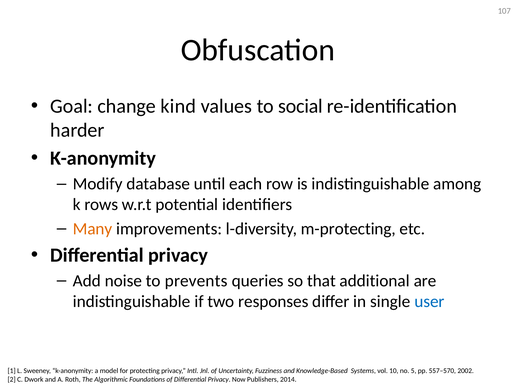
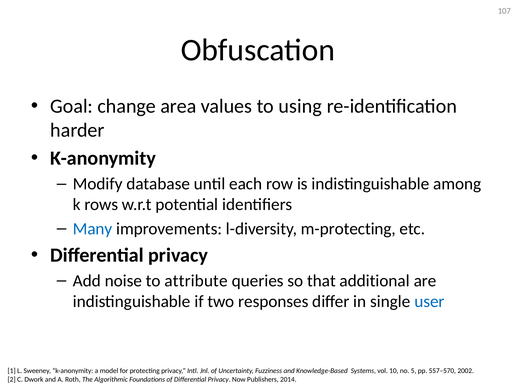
kind: kind -> area (178, 106)
social: social -> using (300, 106)
Many colour: orange -> blue (93, 229)
prevents: prevents -> attribute (196, 281)
